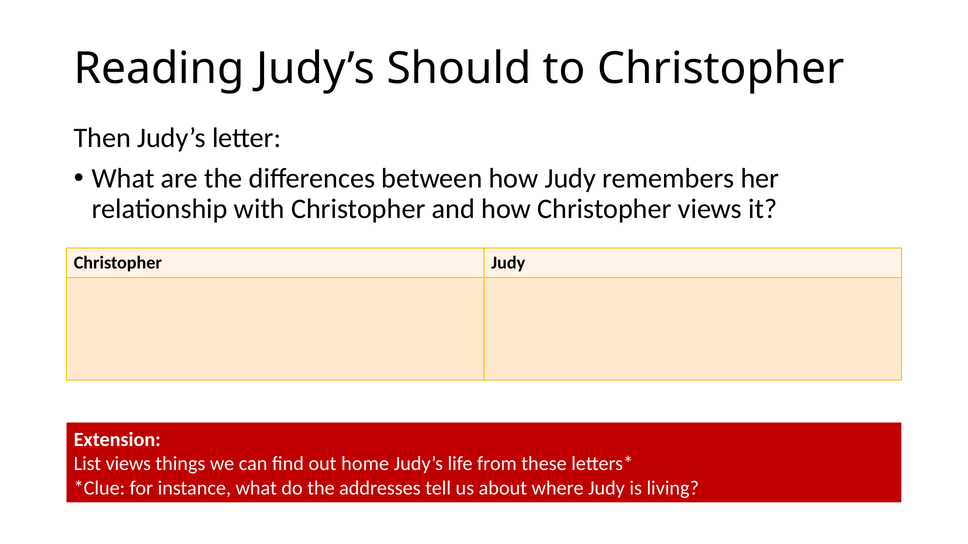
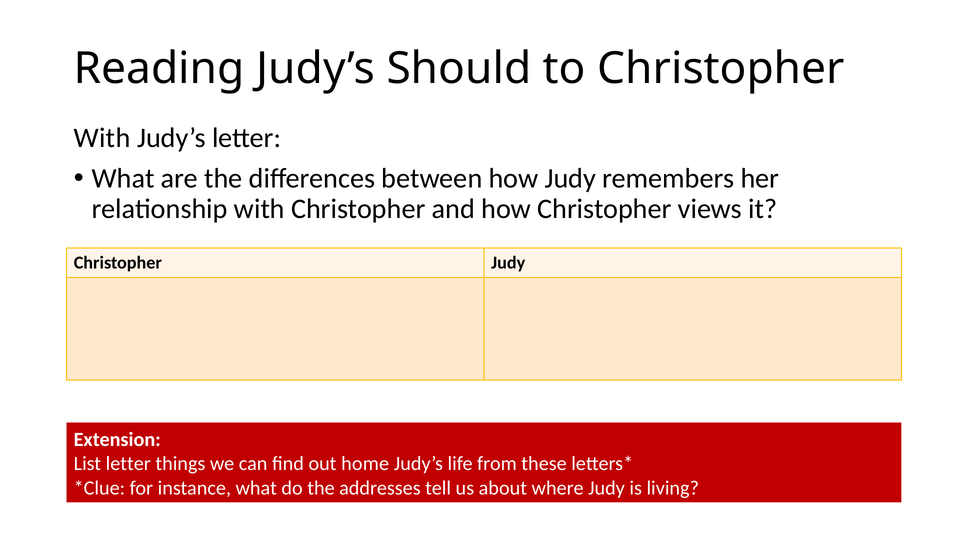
Then: Then -> With (102, 138)
List views: views -> letter (128, 464)
